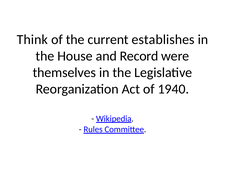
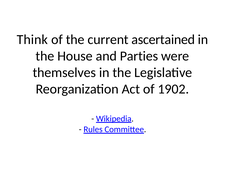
establishes: establishes -> ascertained (163, 39)
Record: Record -> Parties (139, 56)
1940: 1940 -> 1902 (173, 89)
